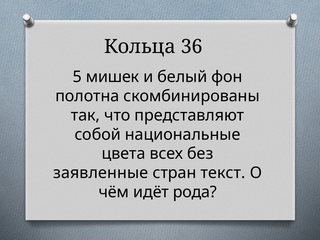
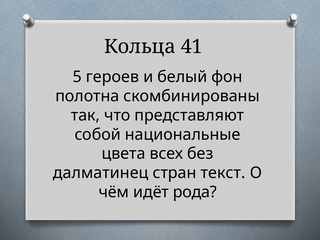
36: 36 -> 41 (192, 47)
мишек: мишек -> героев (112, 77)
заявленные: заявленные -> далматинец (101, 173)
